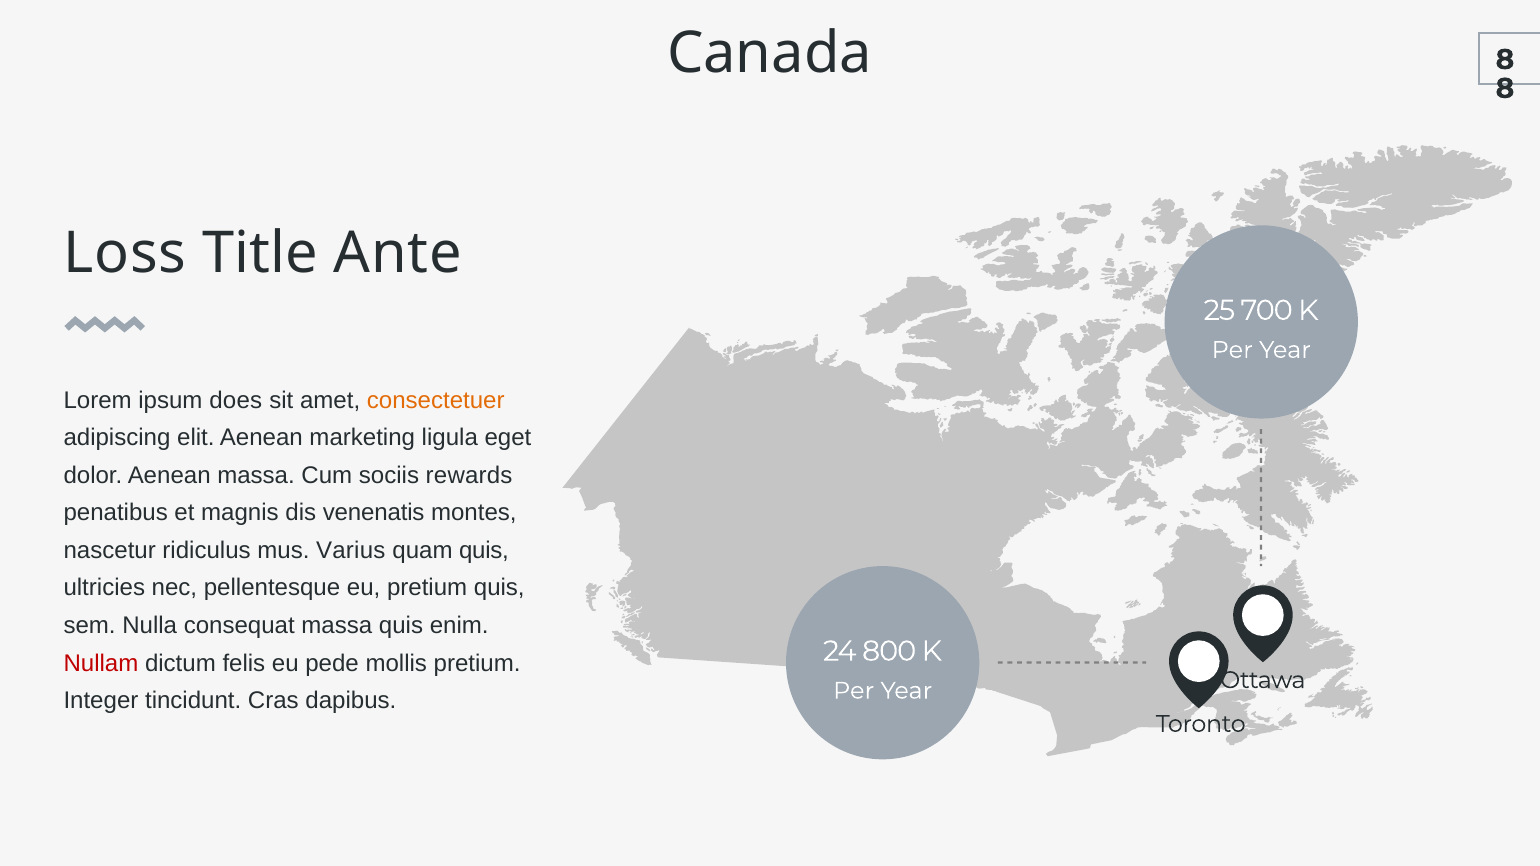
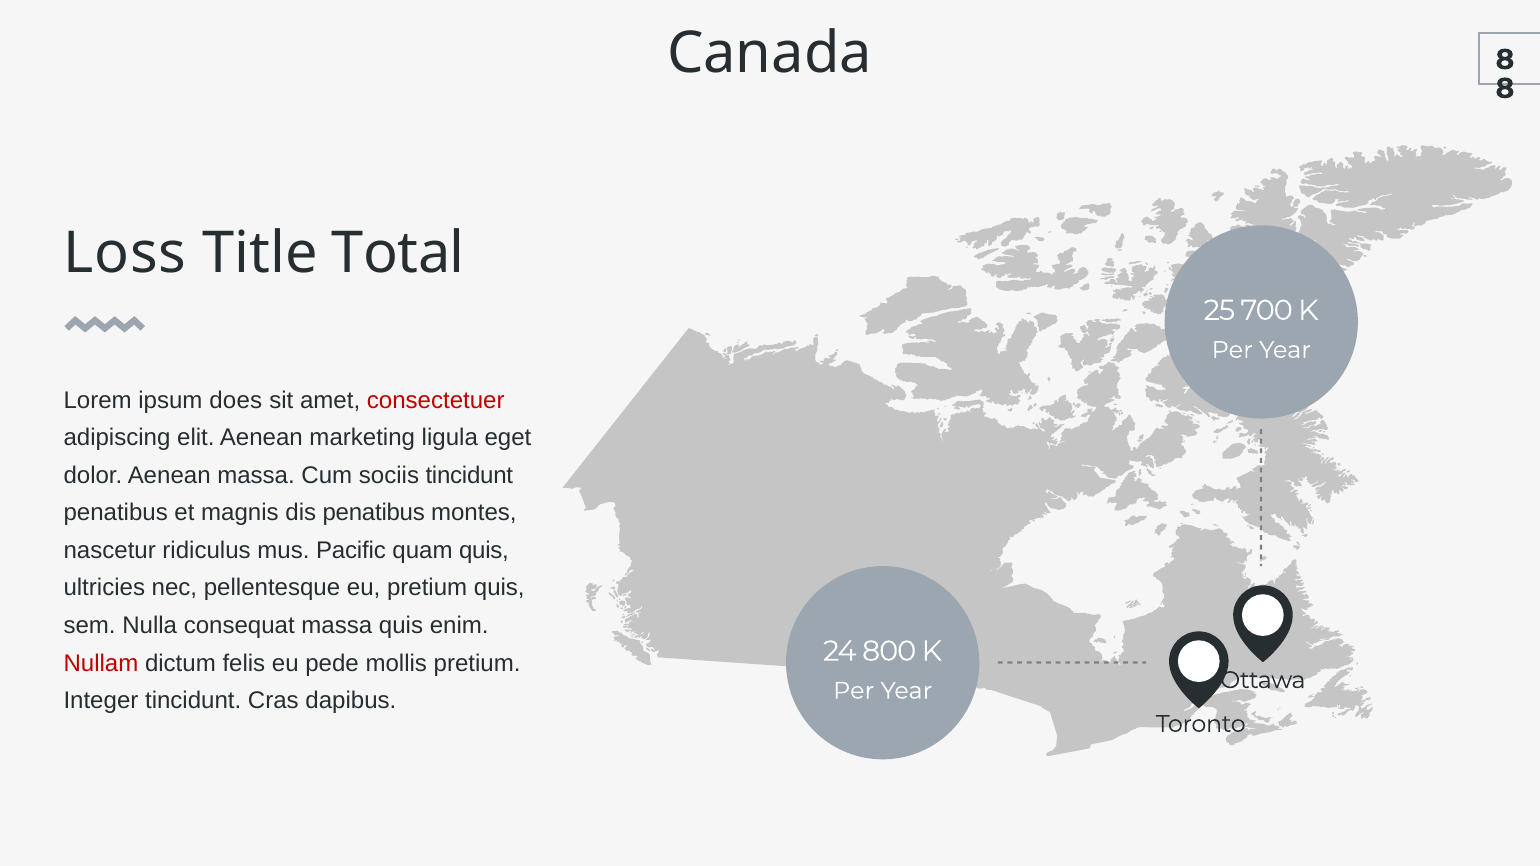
Ante: Ante -> Total (398, 254)
consectetuer colour: orange -> red (436, 401)
sociis rewards: rewards -> tincidunt (469, 476)
dis venenatis: venenatis -> penatibus (374, 513)
Varius: Varius -> Pacific (351, 551)
